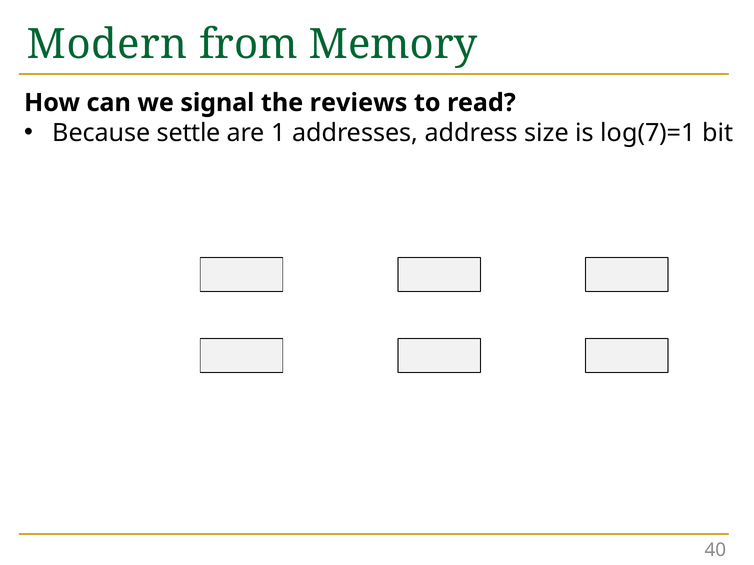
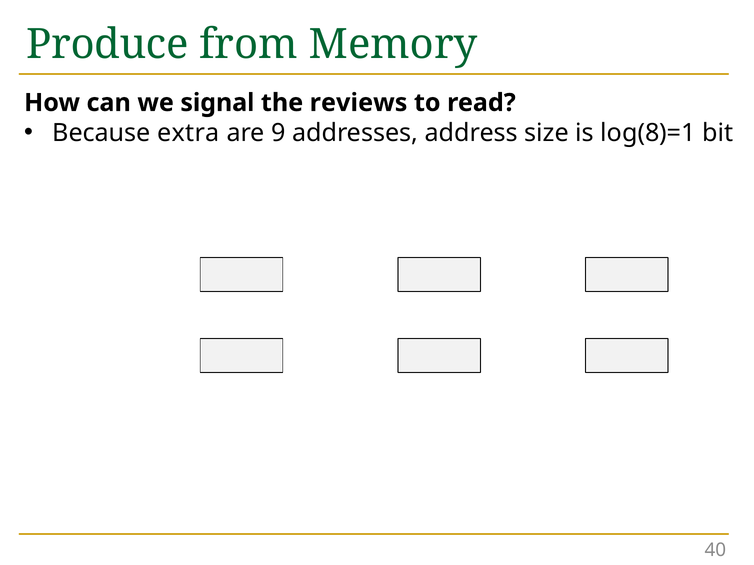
Modern: Modern -> Produce (107, 44)
settle: settle -> extra (188, 133)
1: 1 -> 9 (278, 133)
log(7)=1: log(7)=1 -> log(8)=1 (648, 133)
